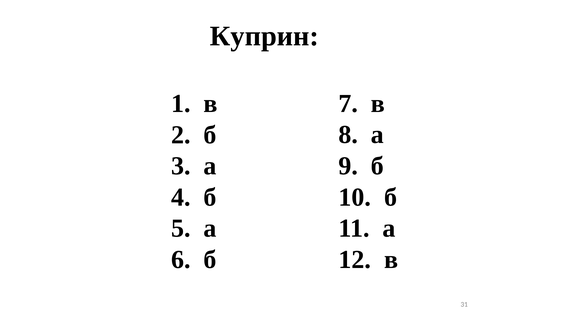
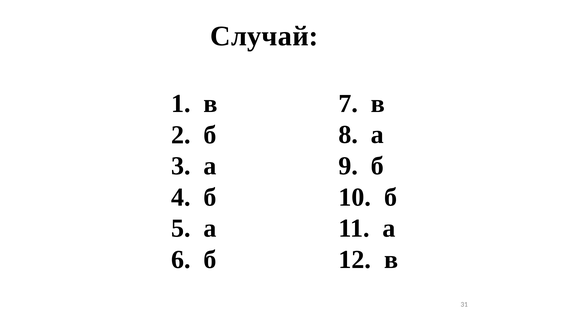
Куприн: Куприн -> Случай (264, 36)
